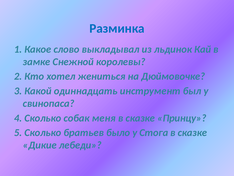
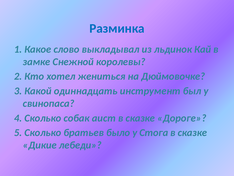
меня: меня -> аист (104, 118)
Принцу: Принцу -> Дороге (182, 118)
